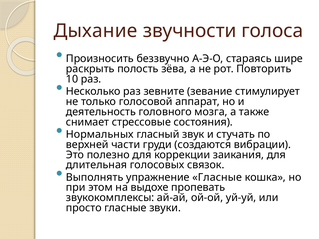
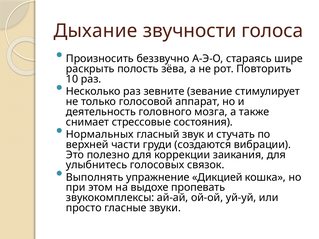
длительная: длительная -> улыбнитесь (97, 165)
упражнение Гласные: Гласные -> Дикцией (217, 177)
